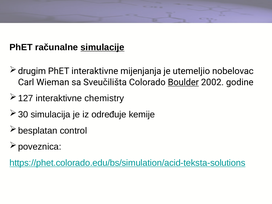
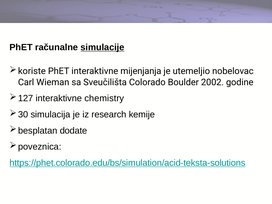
drugim: drugim -> koriste (32, 71)
Boulder underline: present -> none (183, 82)
određuje: određuje -> research (109, 115)
control: control -> dodate (73, 131)
